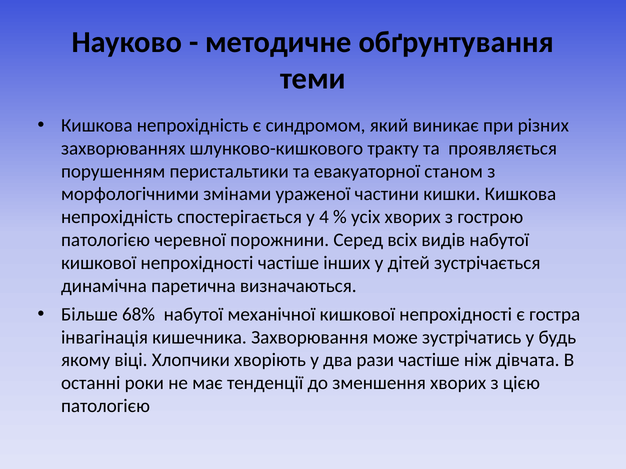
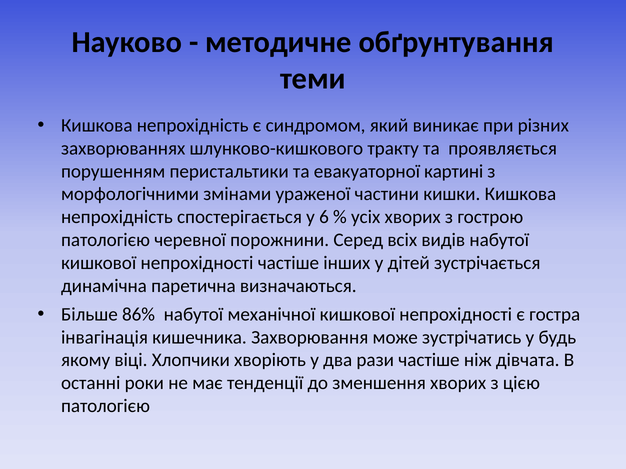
станом: станом -> картині (454, 171)
4: 4 -> 6 (324, 217)
68%: 68% -> 86% (139, 315)
